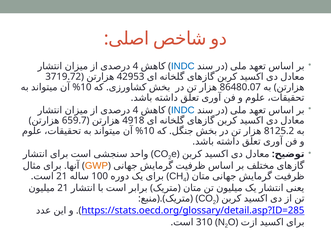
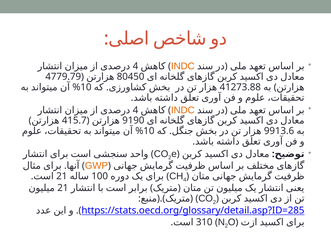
INDC colour: blue -> orange (183, 66)
3719.72: 3719.72 -> 4779.79 (63, 76)
42953: 42953 -> 80450 (131, 76)
86480.07: 86480.07 -> 41273.88 (240, 87)
INDC colour: blue -> orange (183, 110)
659.7: 659.7 -> 415.7 (74, 120)
4918: 4918 -> 9190 (133, 120)
8125.2: 8125.2 -> 9913.6 (279, 131)
